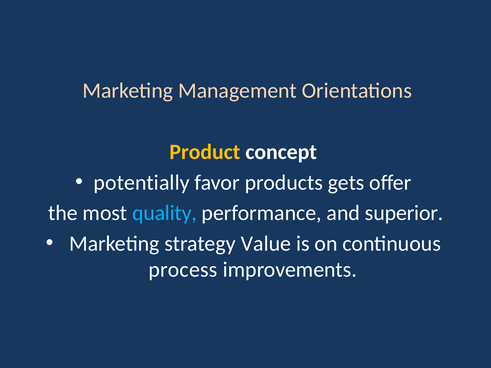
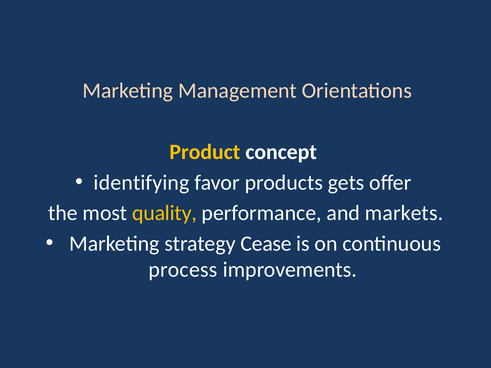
potentially: potentially -> identifying (142, 183)
quality colour: light blue -> yellow (165, 213)
superior: superior -> markets (404, 213)
Value: Value -> Cease (266, 244)
